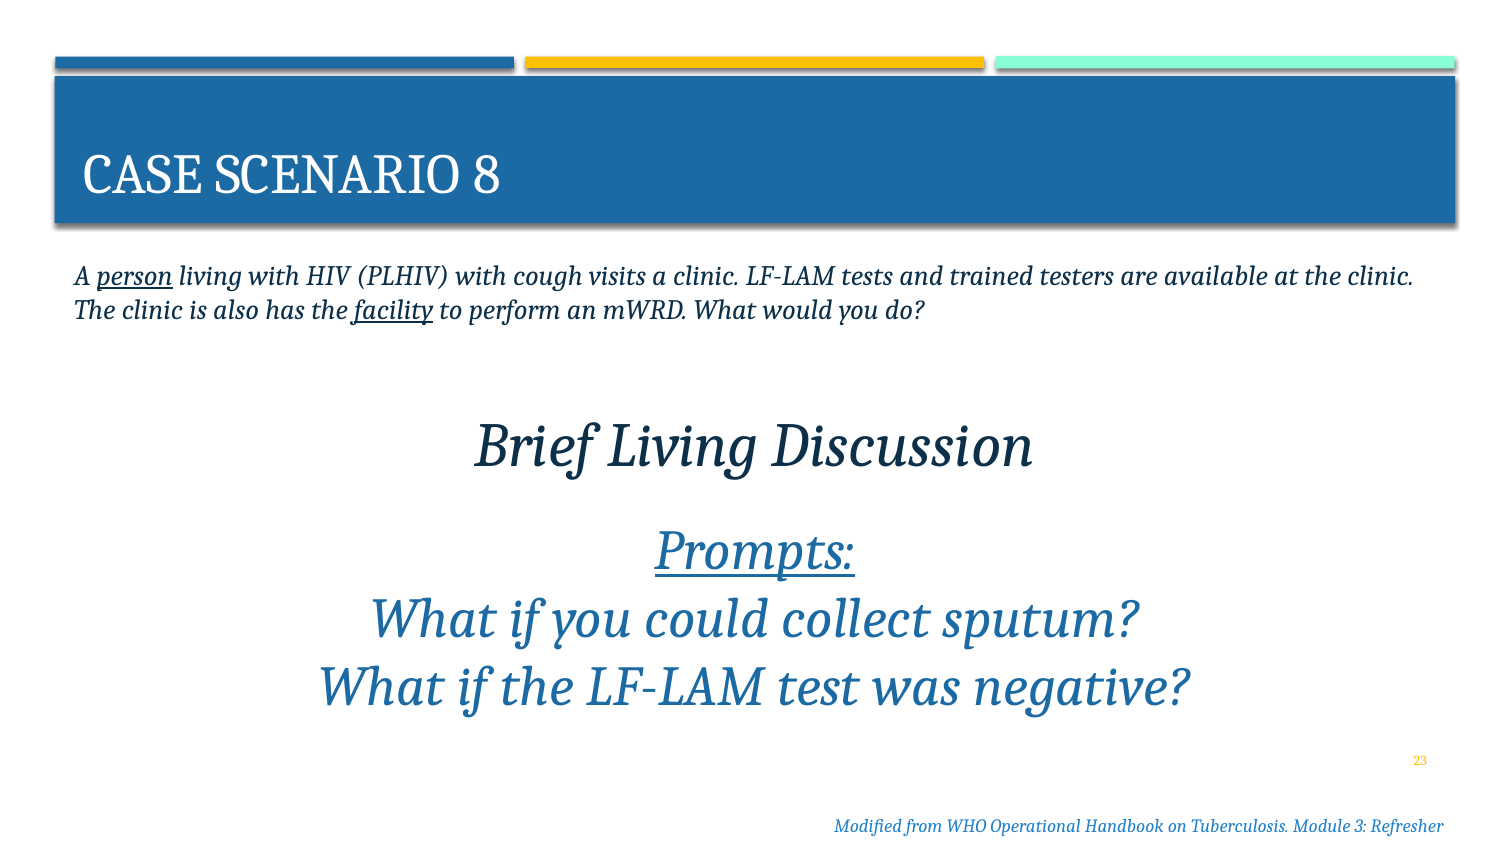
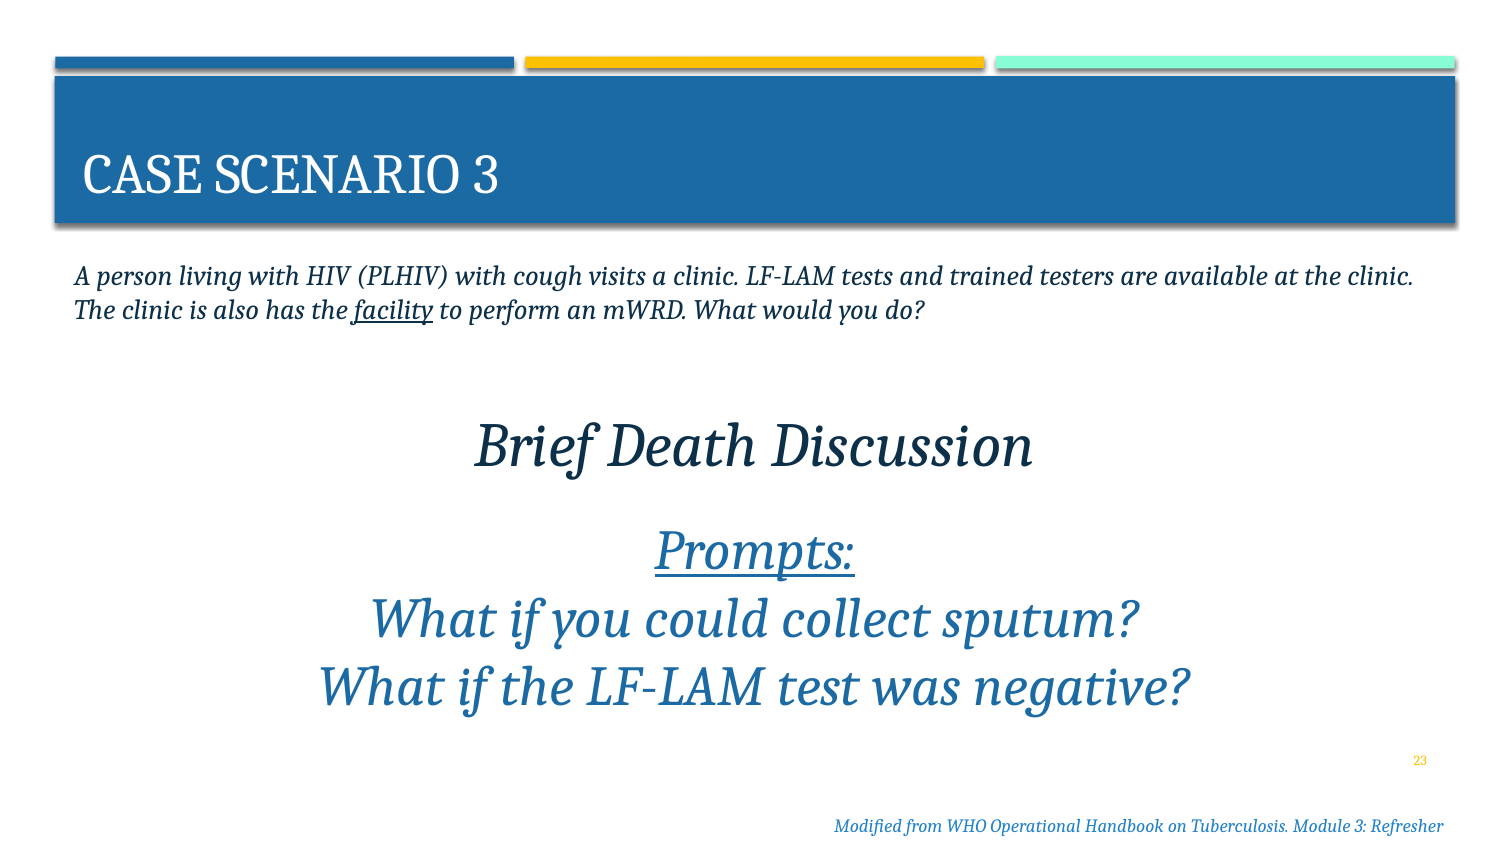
SCENARIO 8: 8 -> 3 (486, 175)
person underline: present -> none (135, 276)
Brief Living: Living -> Death (683, 446)
